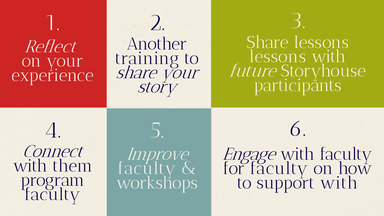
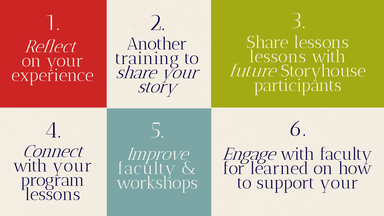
with them: them -> your (72, 166)
for faculty: faculty -> learned (279, 169)
support with: with -> your (339, 183)
faculty: faculty -> lessons (53, 195)
